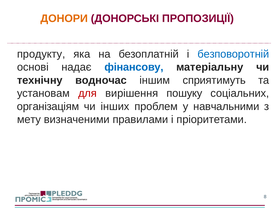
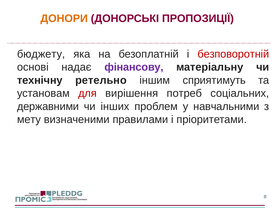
продукту: продукту -> бюджету (41, 54)
безповоротній colour: blue -> red (233, 54)
фінансову colour: blue -> purple (134, 67)
водночас: водночас -> ретельно (101, 80)
пошуку: пошуку -> потреб (184, 93)
організаціям: організаціям -> державними (48, 106)
